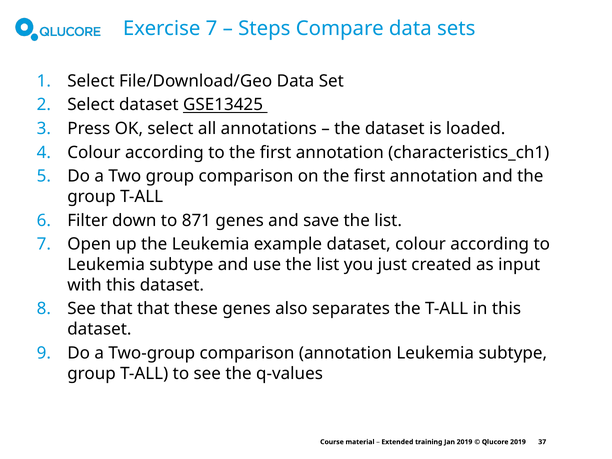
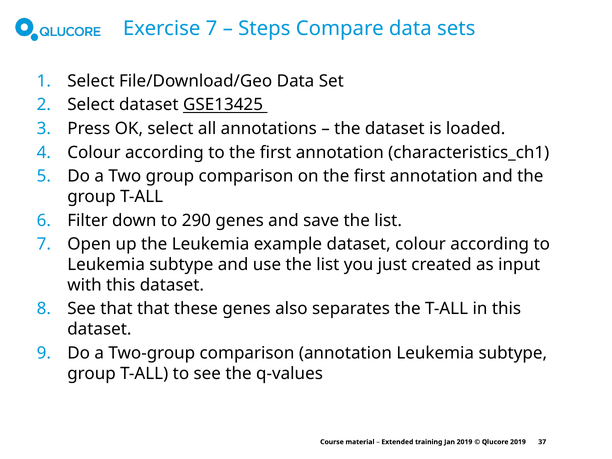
871: 871 -> 290 (196, 220)
